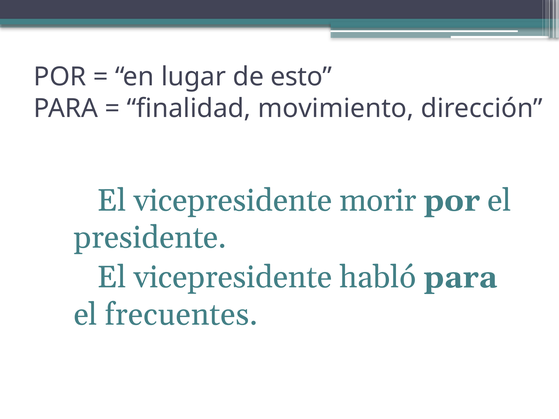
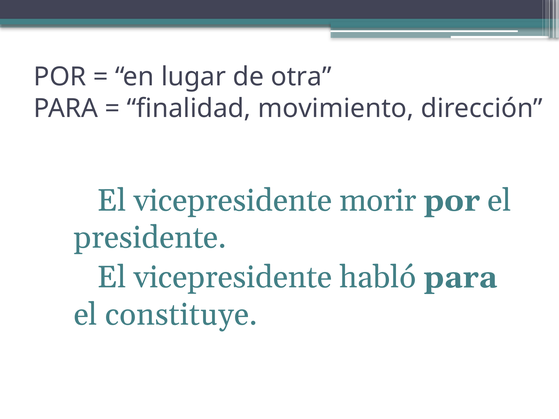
esto: esto -> otra (301, 77)
frecuentes: frecuentes -> constituye (181, 315)
